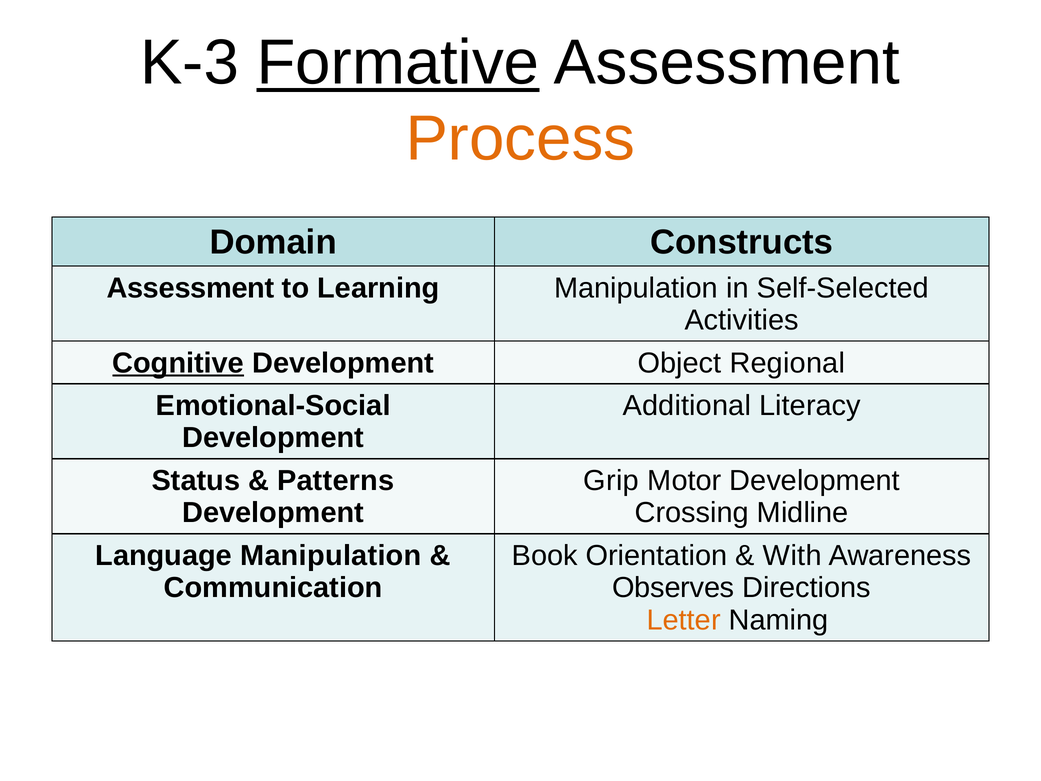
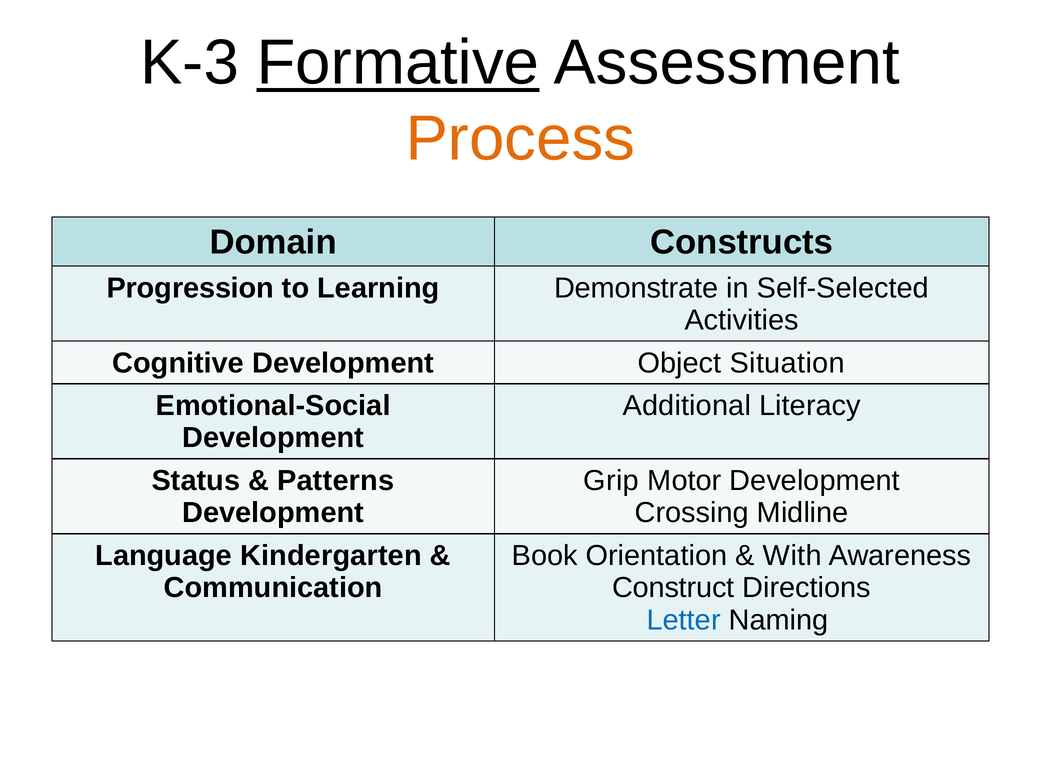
Assessment: Assessment -> Progression (190, 288)
Learning Manipulation: Manipulation -> Demonstrate (636, 288)
Cognitive underline: present -> none (178, 363)
Regional: Regional -> Situation (787, 363)
Language Manipulation: Manipulation -> Kindergarten (331, 555)
Observes: Observes -> Construct (673, 588)
Letter colour: orange -> blue (684, 620)
